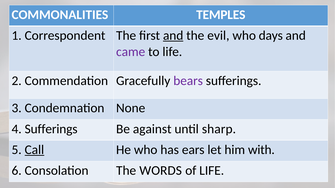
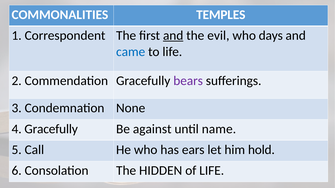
came colour: purple -> blue (131, 52)
4 Sufferings: Sufferings -> Gracefully (51, 129)
sharp: sharp -> name (219, 129)
Call underline: present -> none (34, 150)
with: with -> hold (261, 150)
WORDS: WORDS -> HIDDEN (161, 171)
